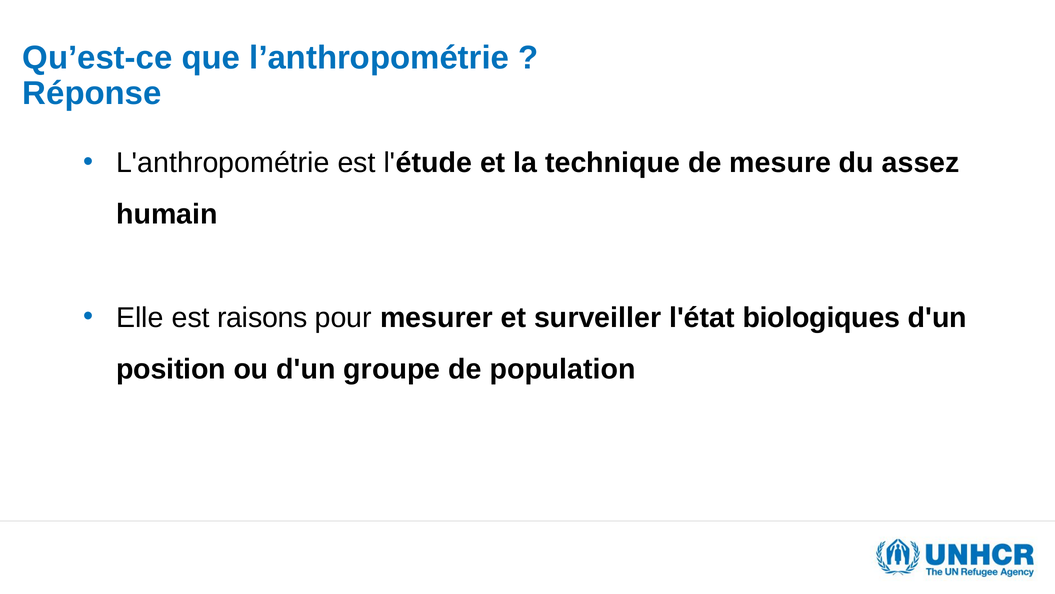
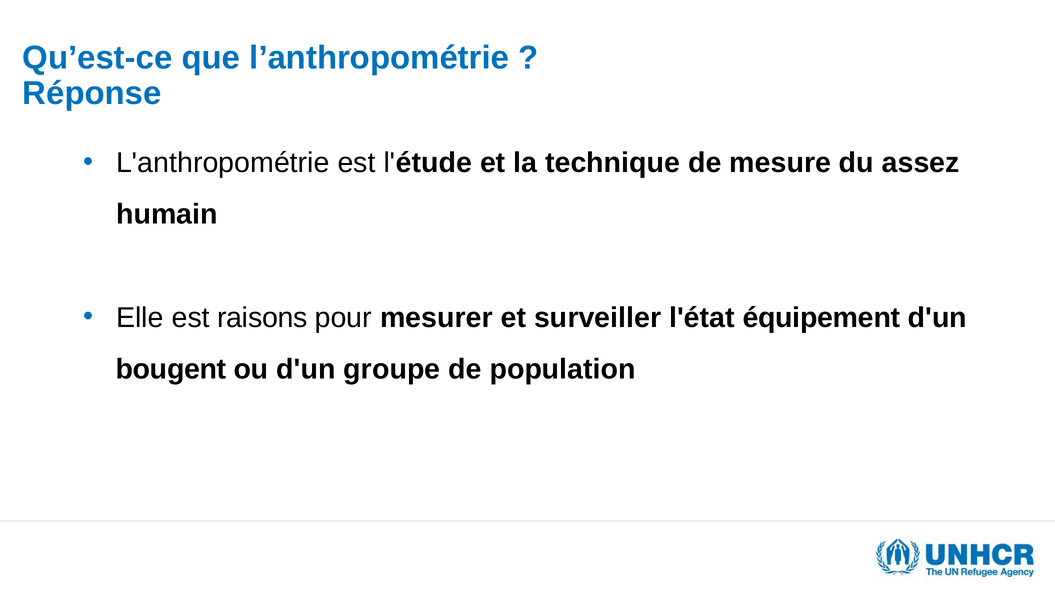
biologiques: biologiques -> équipement (821, 317)
position: position -> bougent (171, 369)
